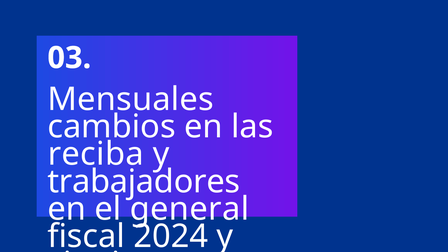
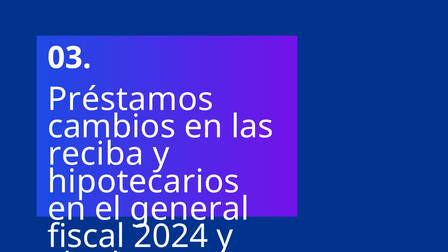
Mensuales: Mensuales -> Préstamos (131, 99)
trabajadores: trabajadores -> hipotecarios (144, 182)
